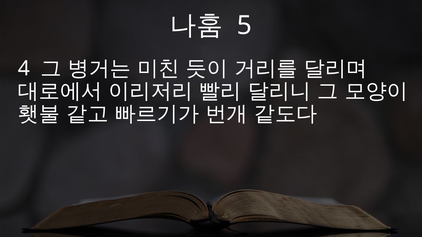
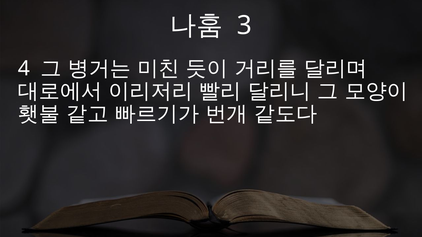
5: 5 -> 3 (244, 25)
